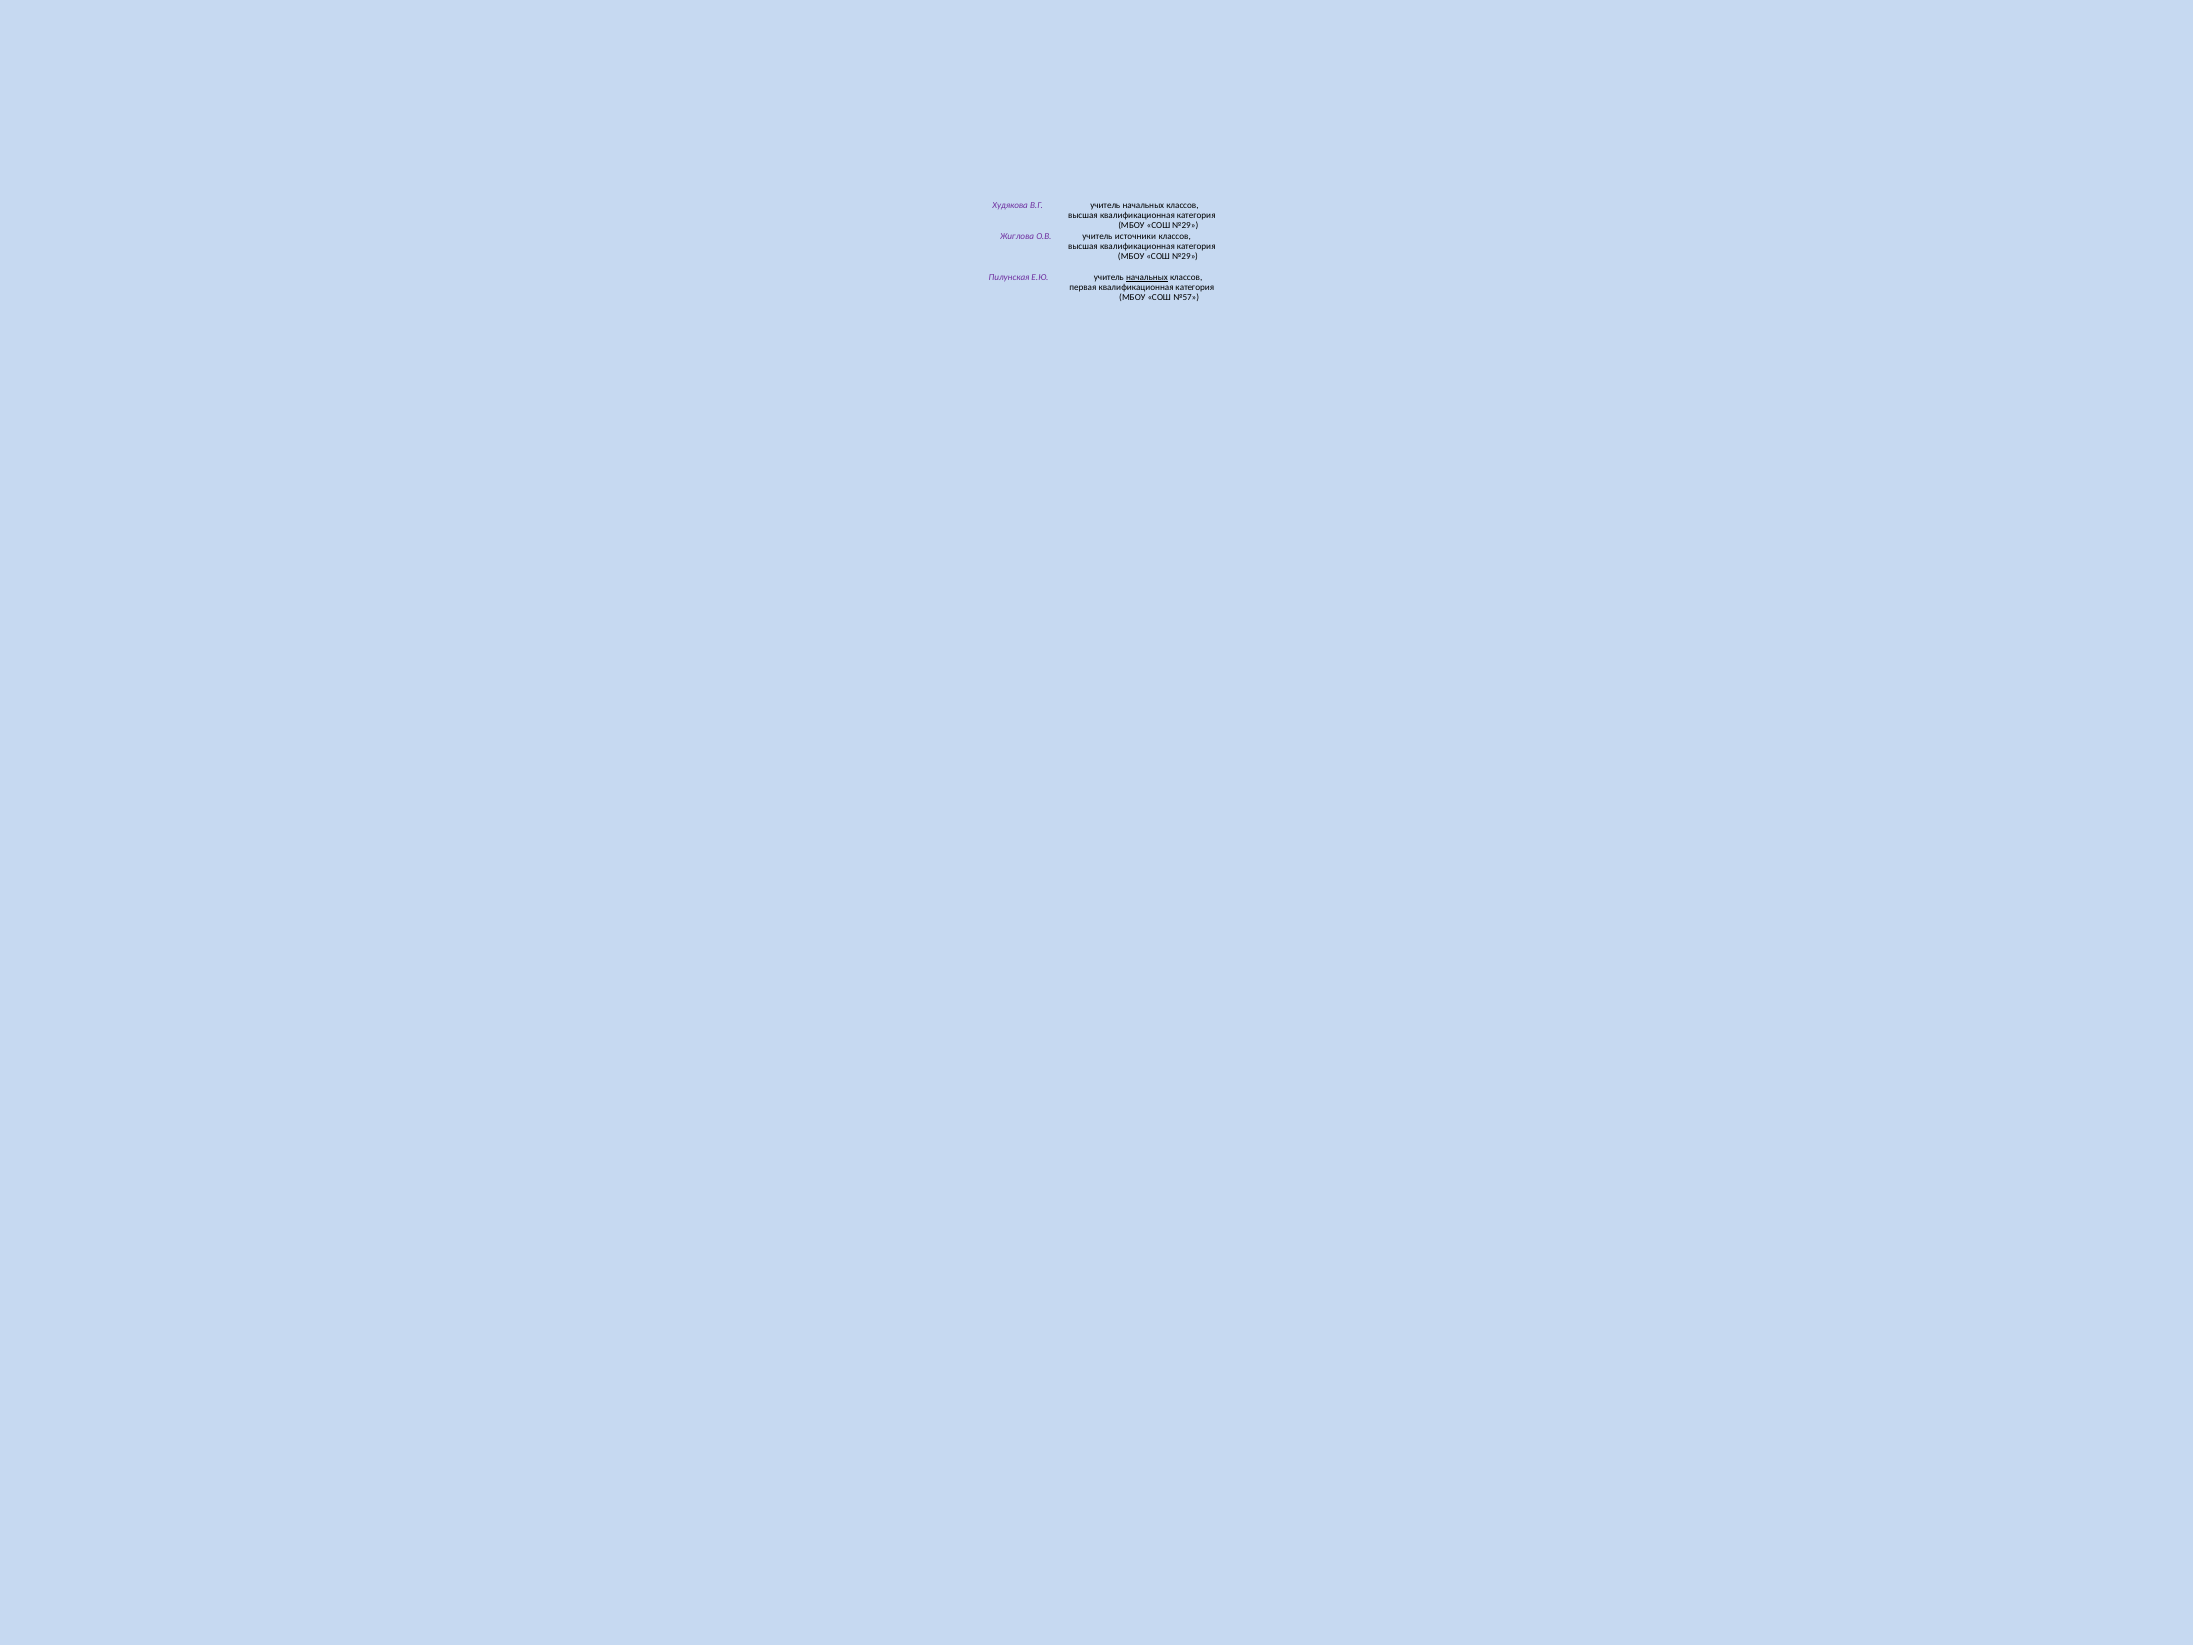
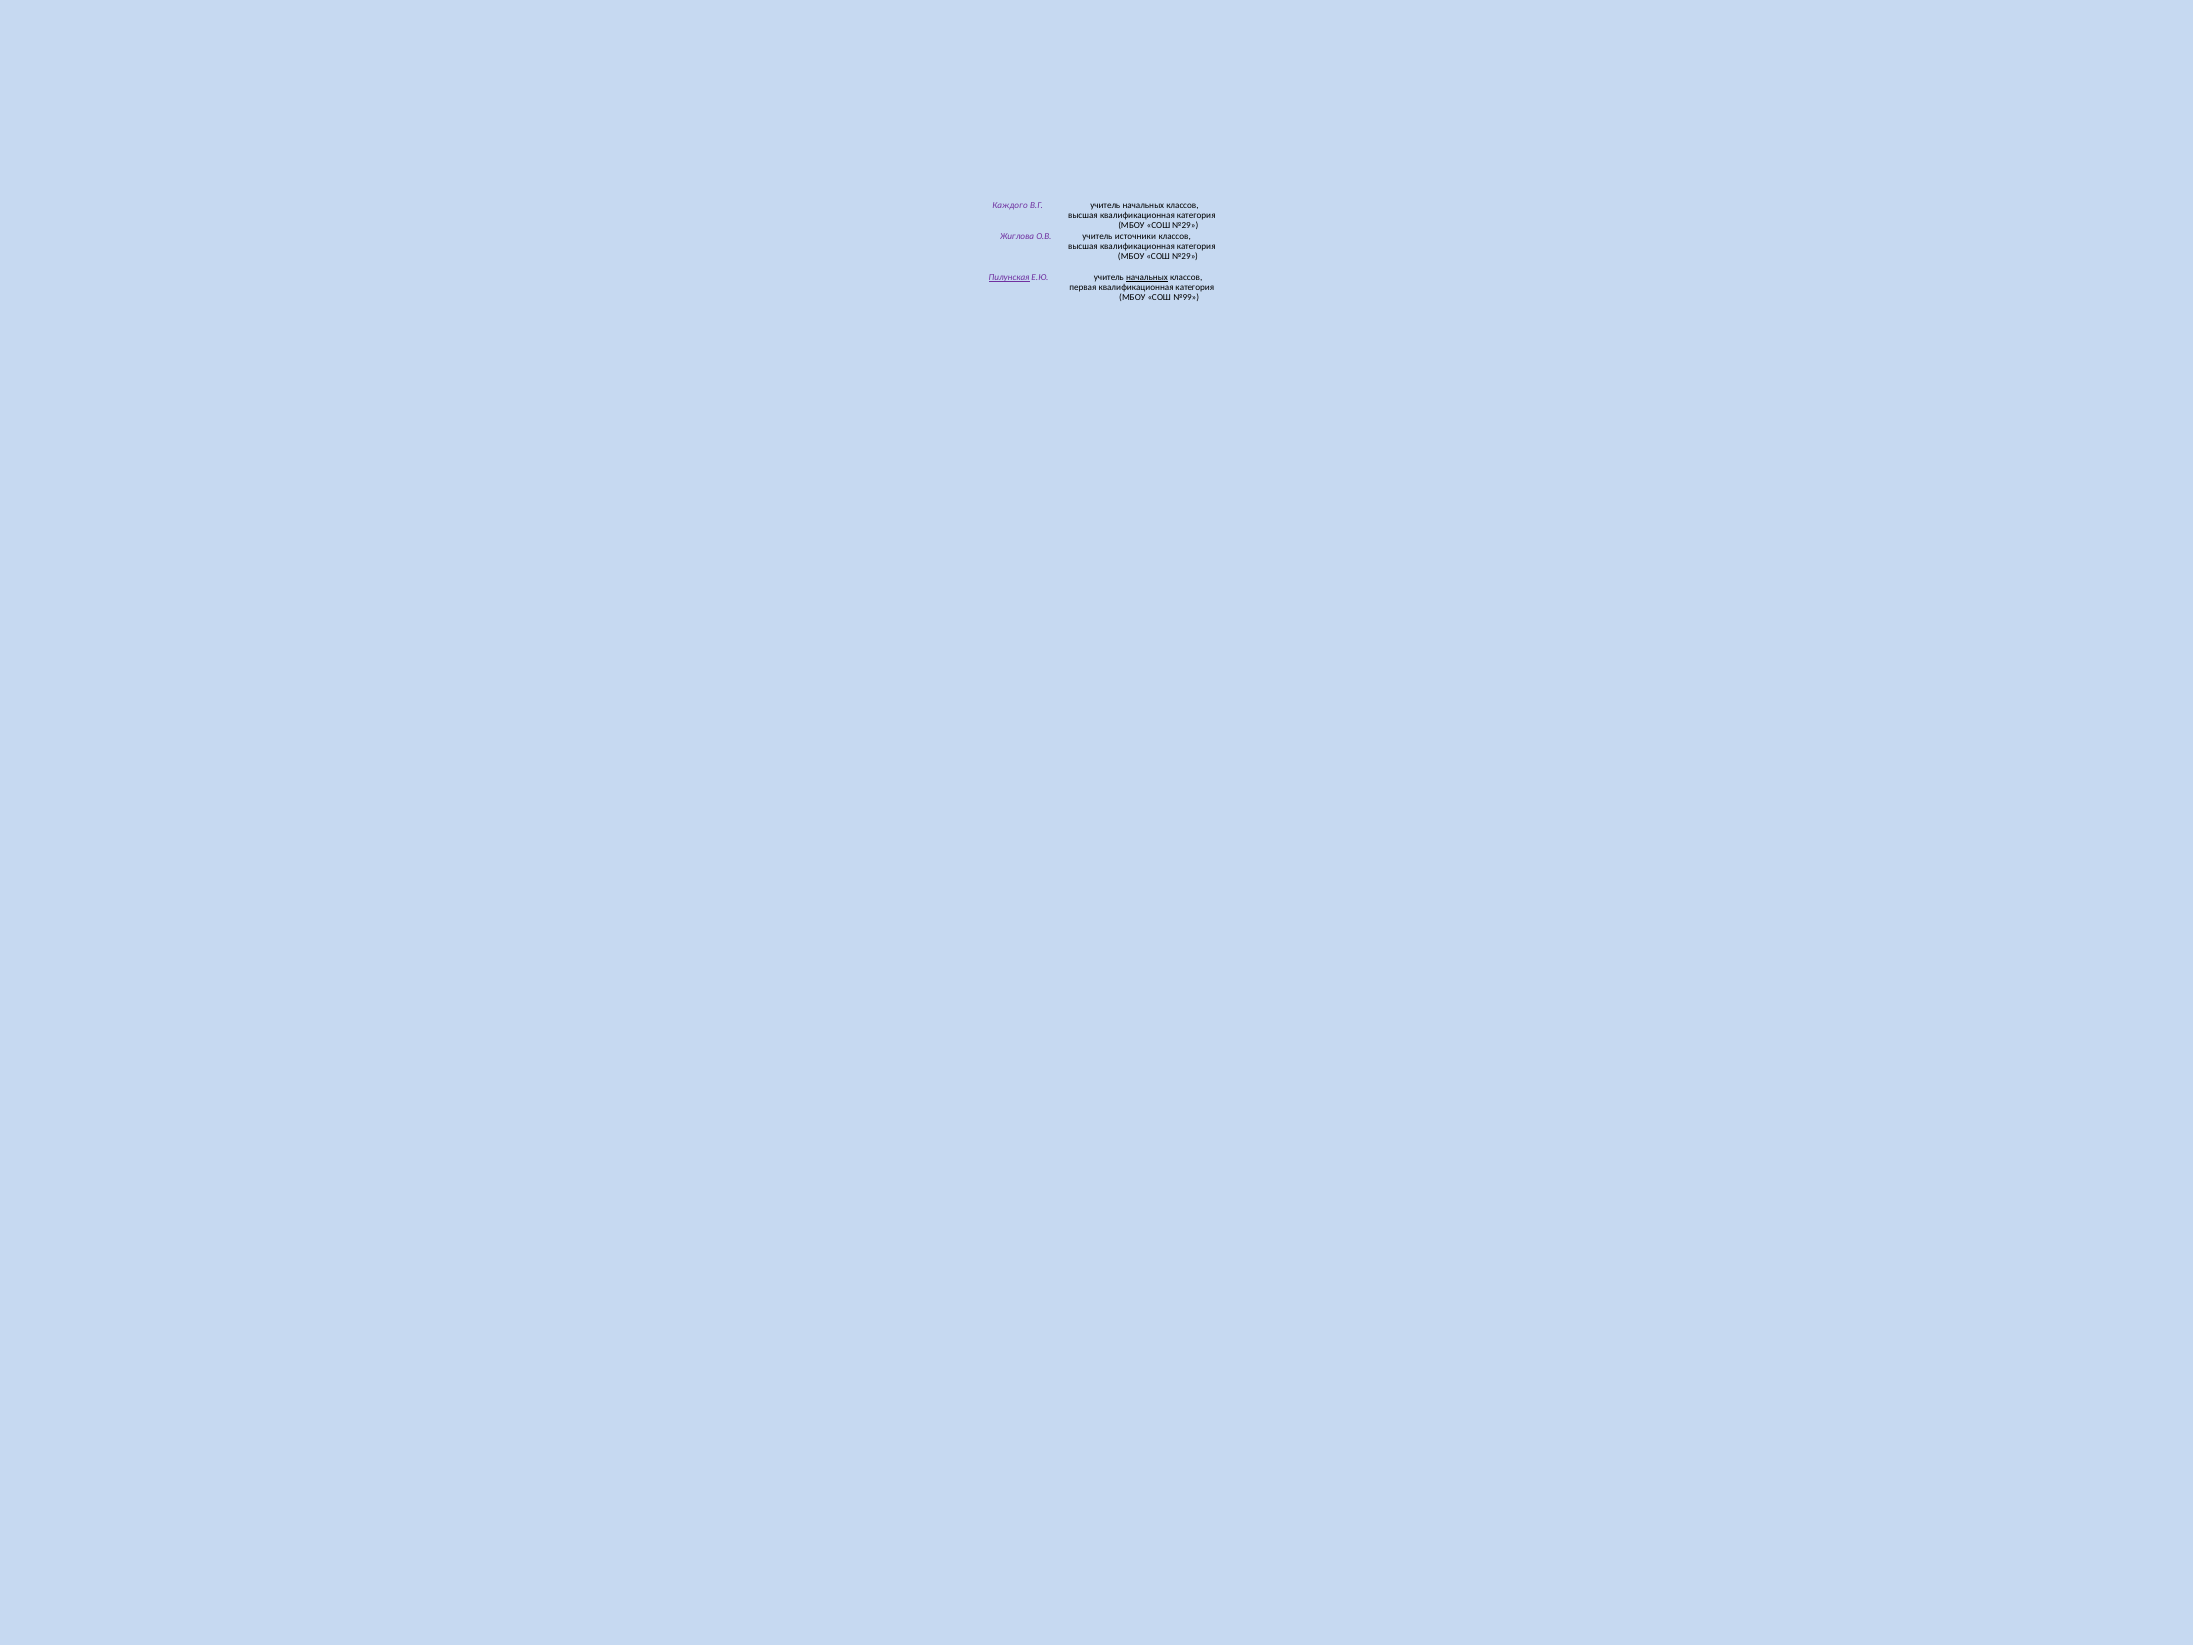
Худякова: Худякова -> Каждого (1010, 205)
Пилунская underline: none -> present (1009, 277)
№57: №57 -> №99 (1186, 298)
